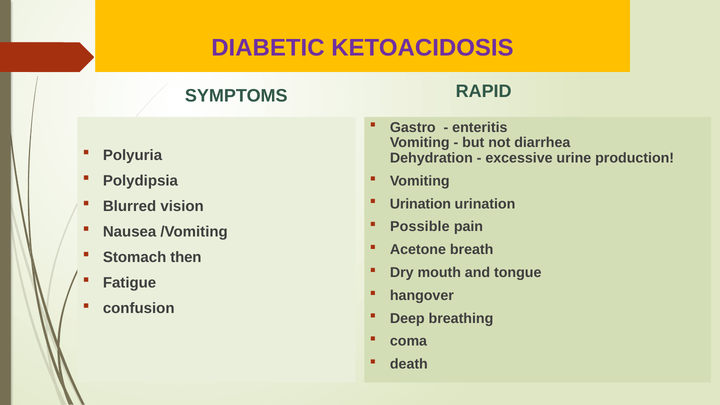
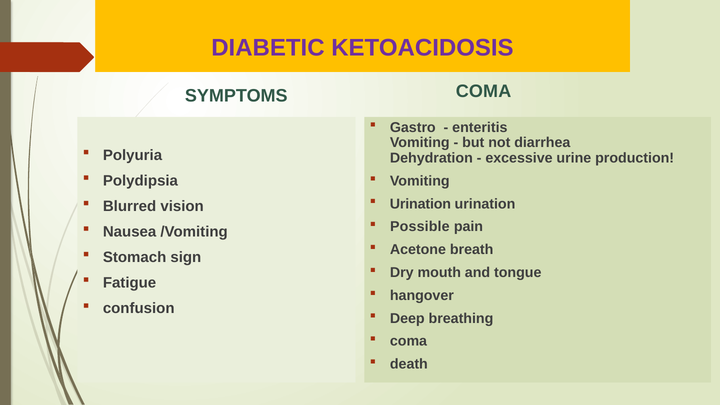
RAPID: RAPID -> COMA (484, 91)
then: then -> sign (186, 257)
